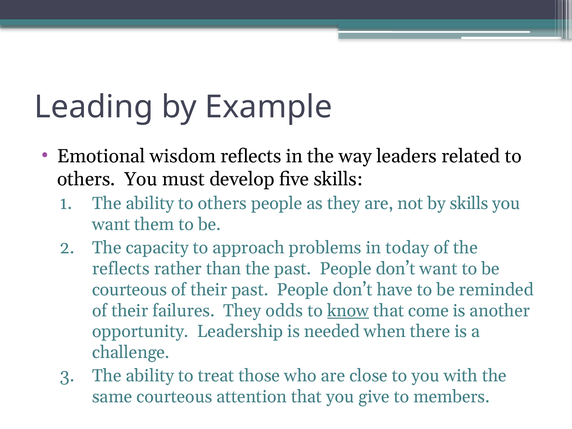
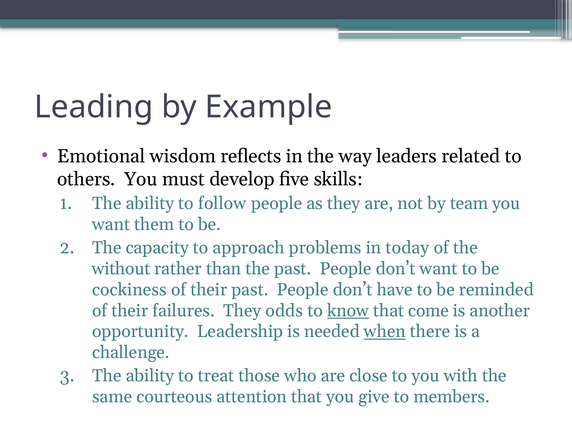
ability to others: others -> follow (222, 203)
by skills: skills -> team (469, 203)
reflects: reflects -> without (121, 269)
courteous: courteous -> cockiness (129, 290)
when underline: none -> present (385, 332)
